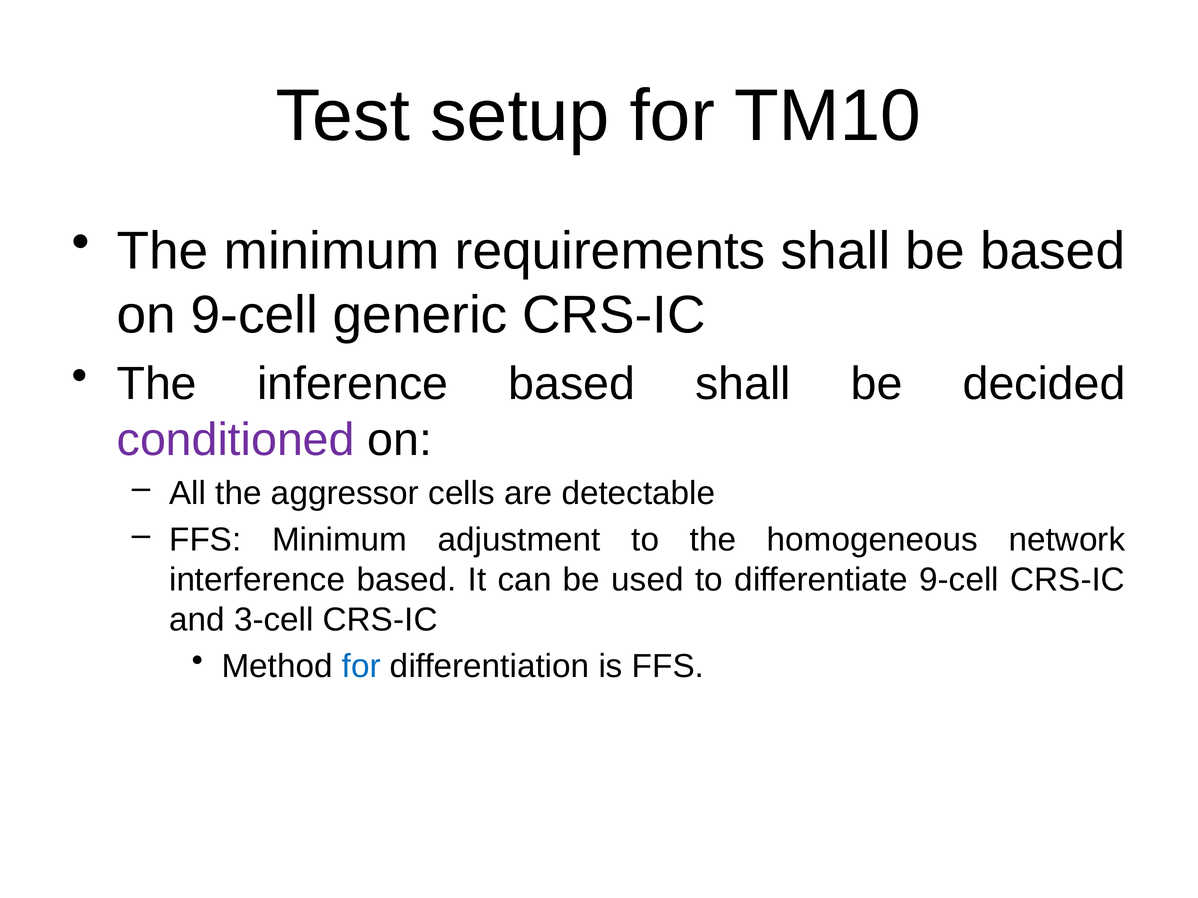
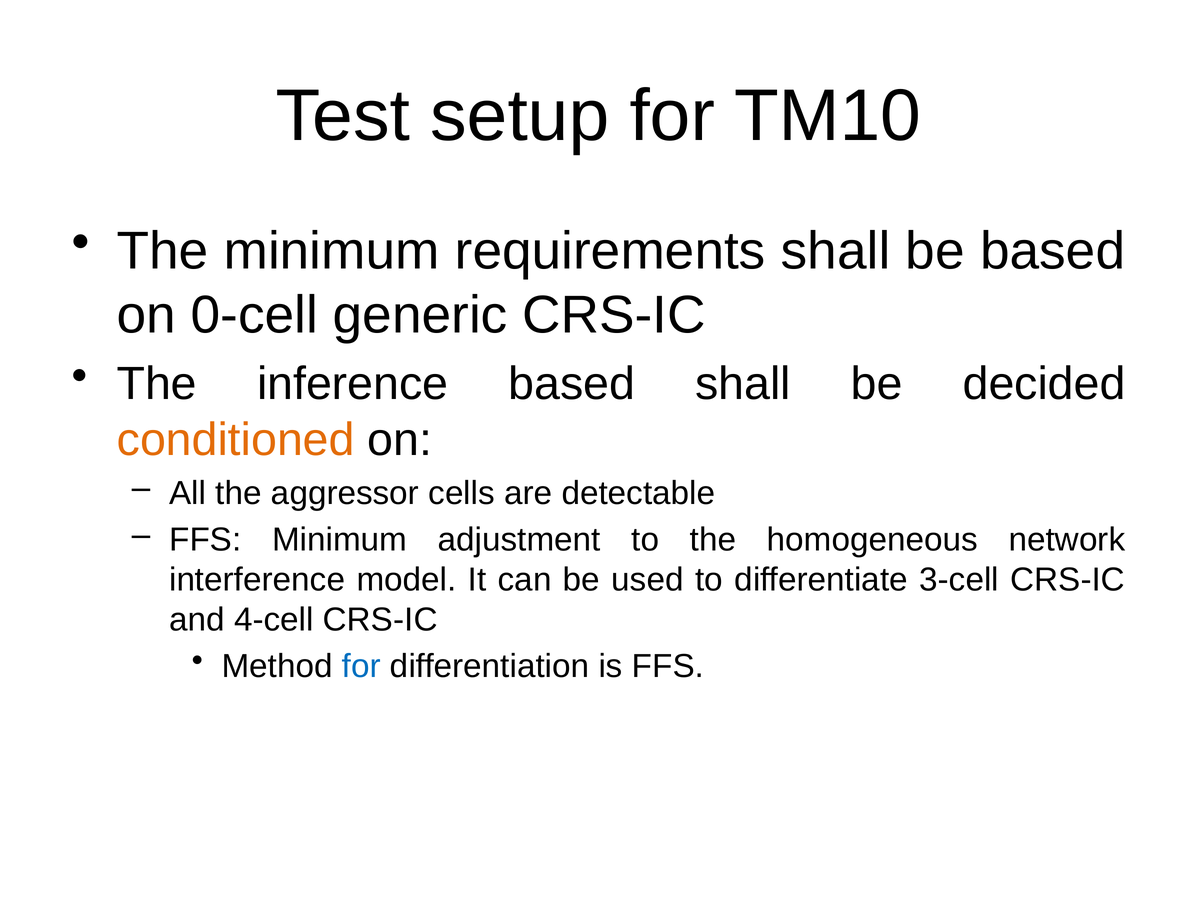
on 9-cell: 9-cell -> 0-cell (254, 315)
conditioned colour: purple -> orange (236, 440)
interference based: based -> model (407, 580)
differentiate 9-cell: 9-cell -> 3-cell (959, 580)
3-cell: 3-cell -> 4-cell (274, 620)
